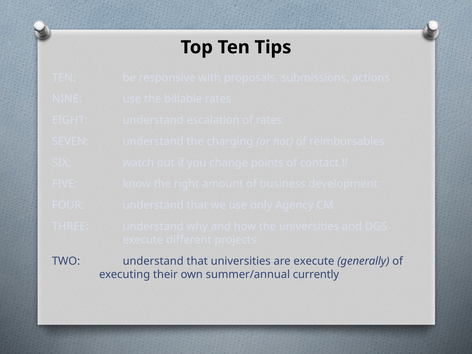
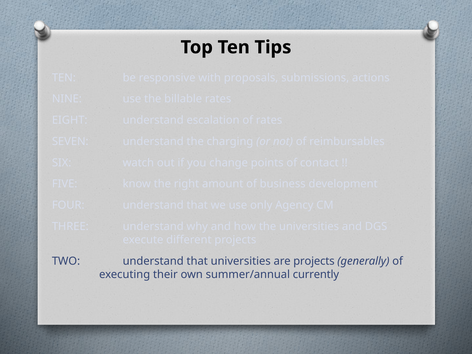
are execute: execute -> projects (314, 261)
